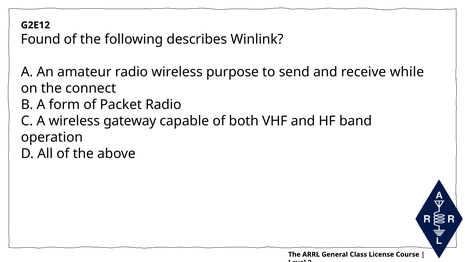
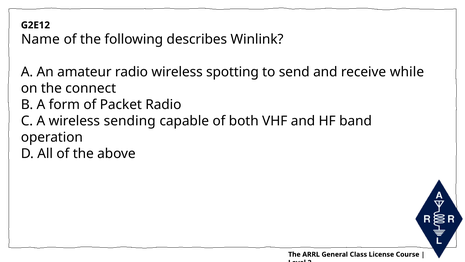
Found: Found -> Name (40, 39)
purpose: purpose -> spotting (232, 72)
gateway: gateway -> sending (130, 121)
